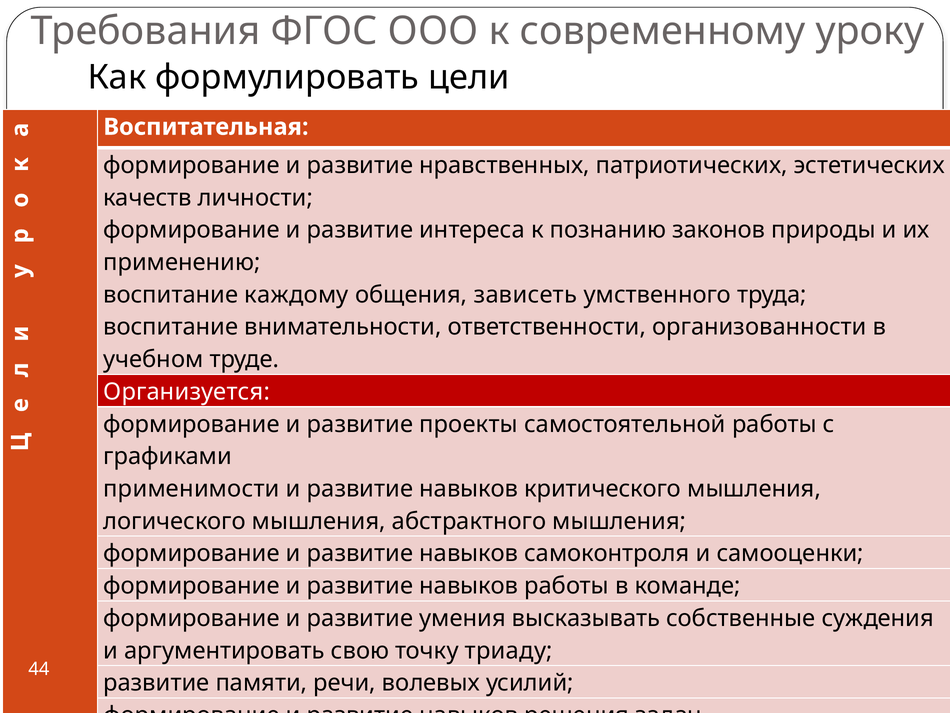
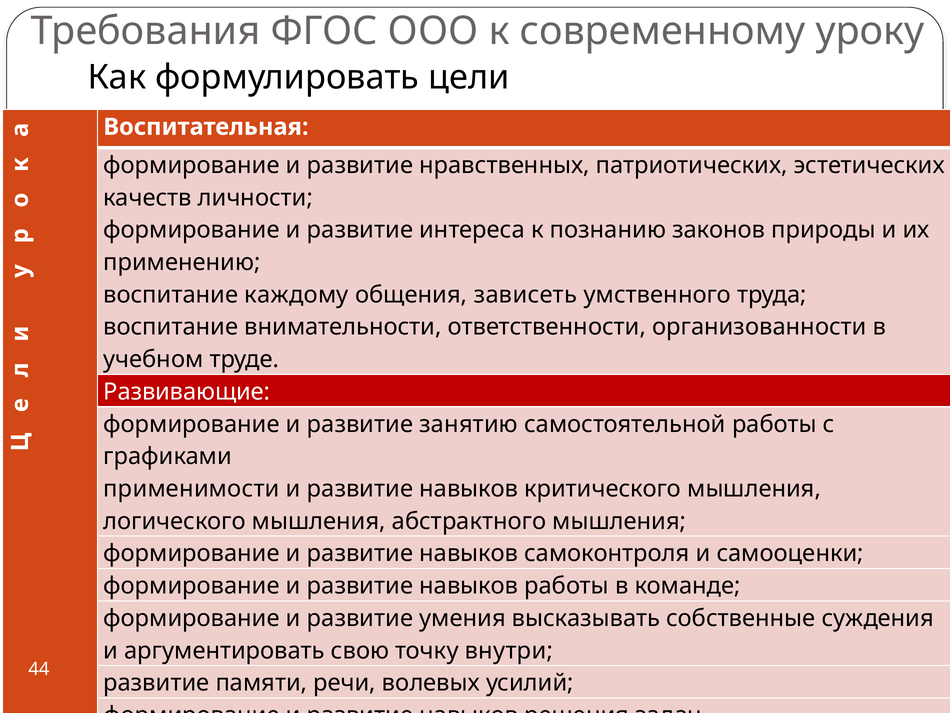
Организуется: Организуется -> Развивающие (187, 392)
проекты: проекты -> занятию (469, 424)
триаду: триаду -> внутри (509, 650)
